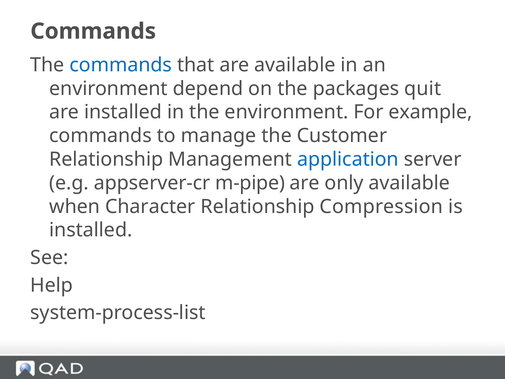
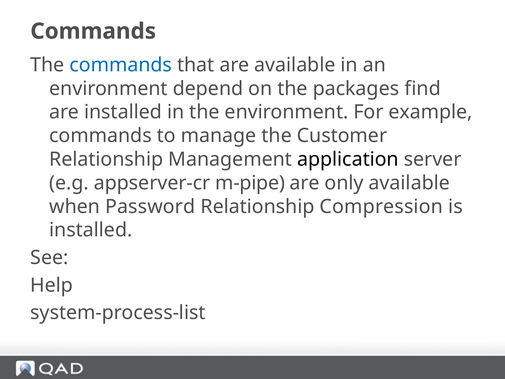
quit: quit -> find (423, 89)
application colour: blue -> black (348, 159)
Character: Character -> Password (150, 206)
